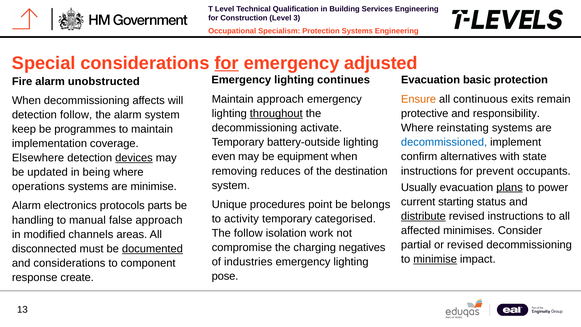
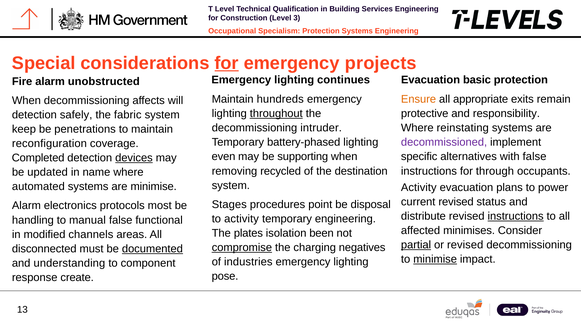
adjusted: adjusted -> projects (381, 63)
Maintain approach: approach -> hundreds (280, 99)
continuous: continuous -> appropriate (481, 99)
detection follow: follow -> safely (76, 115)
the alarm: alarm -> fabric (128, 115)
activate: activate -> intruder (321, 128)
programmes: programmes -> penetrations (85, 129)
battery-outside: battery-outside -> battery-phased (304, 142)
decommissioned colour: blue -> purple (444, 142)
implementation: implementation -> reconfiguration (49, 143)
equipment: equipment -> supporting (303, 157)
confirm: confirm -> specific (419, 157)
with state: state -> false (535, 157)
Elsewhere: Elsewhere -> Completed (38, 158)
reduces: reduces -> recycled (281, 171)
prevent: prevent -> through (495, 171)
being: being -> name (96, 172)
operations: operations -> automated (38, 187)
Usually: Usually -> Activity (419, 187)
plans underline: present -> none (510, 187)
current starting: starting -> revised (456, 202)
Unique: Unique -> Stages (229, 204)
belongs: belongs -> disposal (371, 204)
parts: parts -> most (160, 206)
distribute underline: present -> none (423, 216)
instructions underline: none -> present (516, 216)
temporary categorised: categorised -> engineering (345, 219)
false approach: approach -> functional (159, 220)
The follow: follow -> plates (248, 233)
work: work -> been (322, 233)
partial underline: none -> present (416, 245)
compromise underline: none -> present (242, 247)
and considerations: considerations -> understanding (69, 263)
